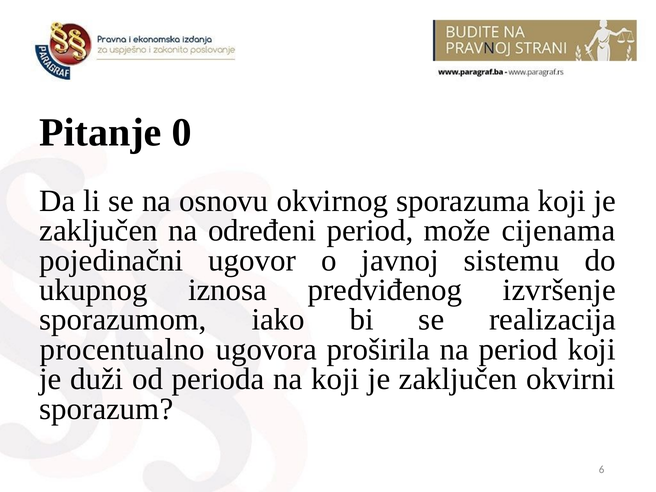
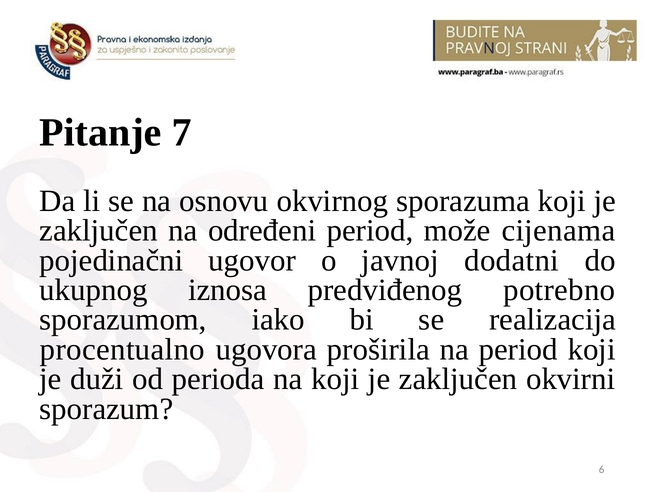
0: 0 -> 7 (182, 133)
sistemu: sistemu -> dodatni (512, 260)
izvršenje: izvršenje -> potrebno (559, 290)
